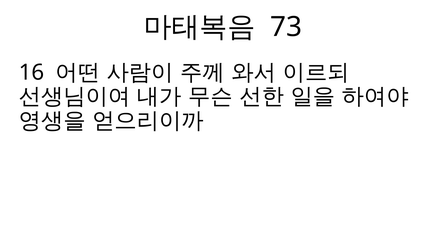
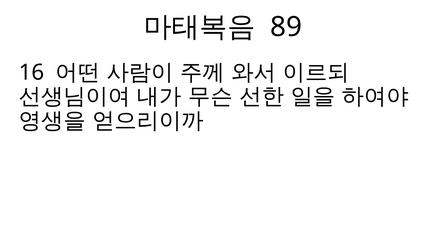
73: 73 -> 89 (286, 27)
